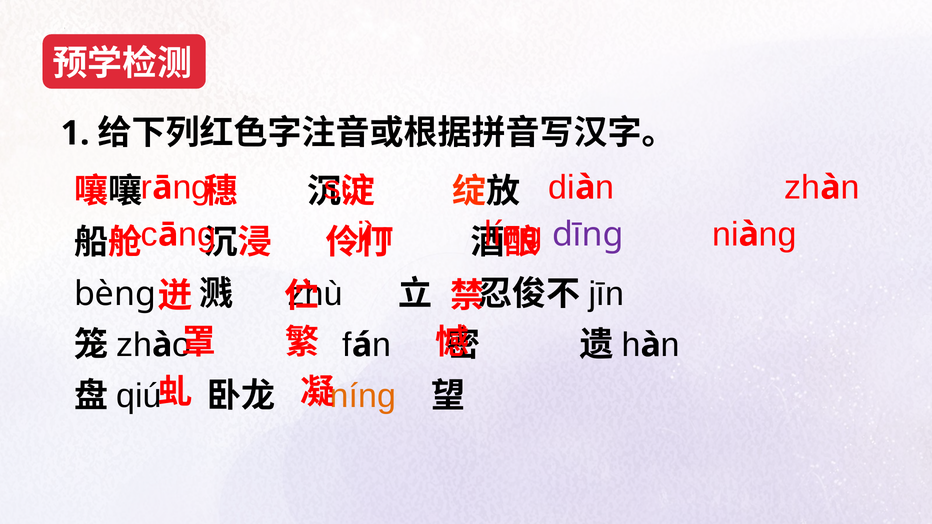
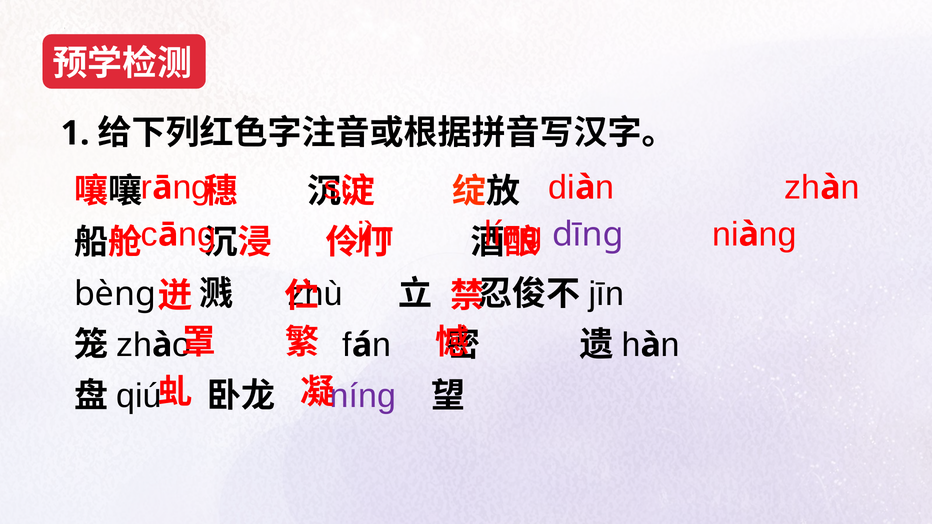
níng colour: orange -> purple (363, 396)
